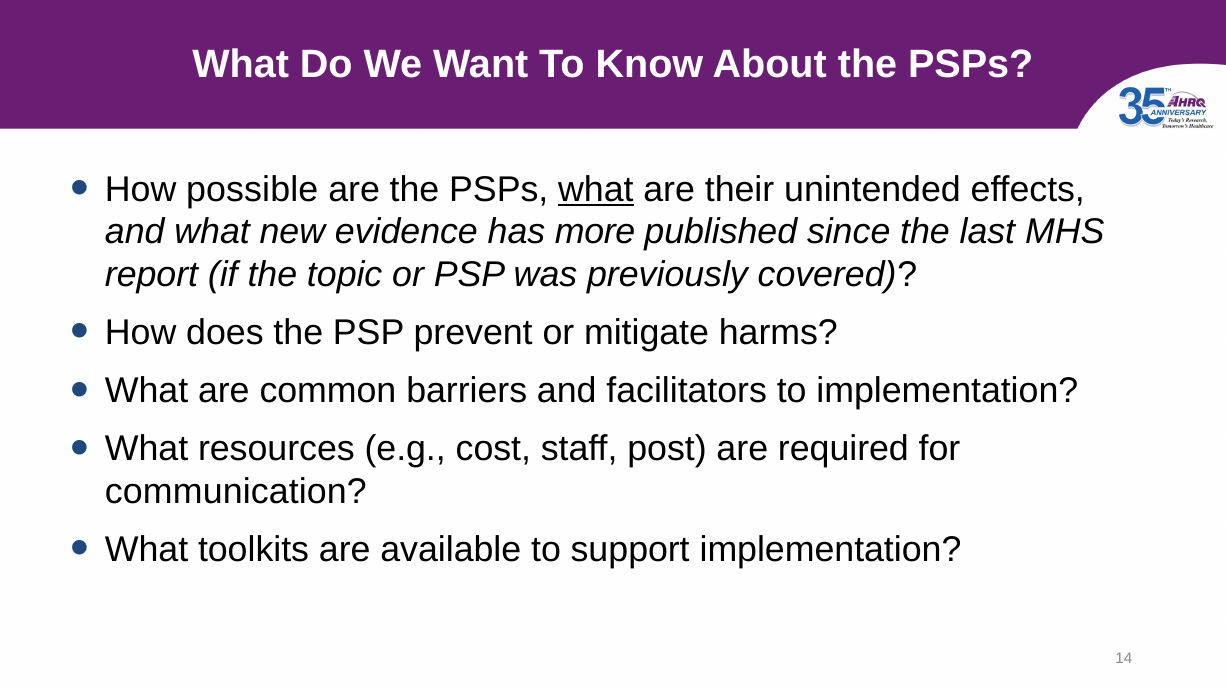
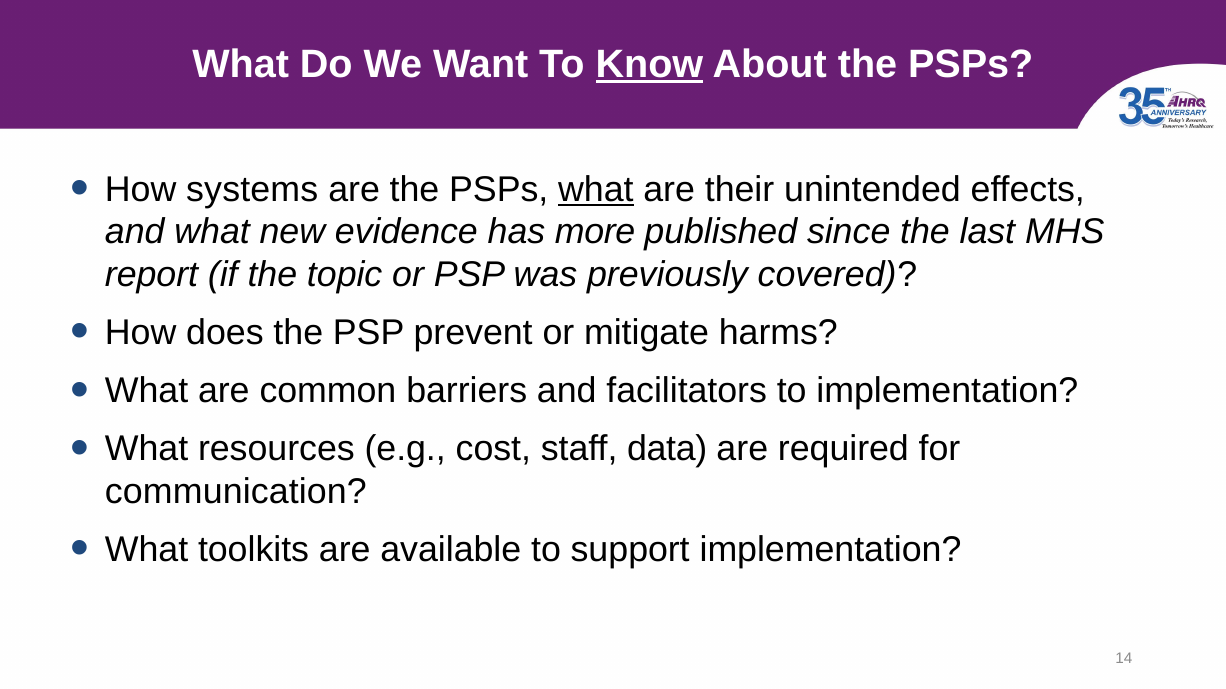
Know underline: none -> present (649, 64)
possible: possible -> systems (252, 189)
post: post -> data (667, 449)
